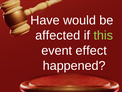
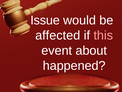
Have: Have -> Issue (45, 20)
this colour: light green -> pink (103, 35)
effect: effect -> about (91, 50)
